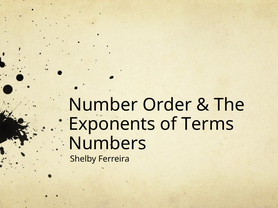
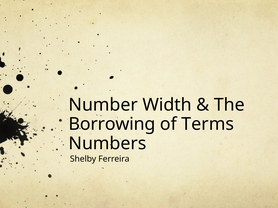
Order: Order -> Width (167, 105)
Exponents: Exponents -> Borrowing (112, 124)
